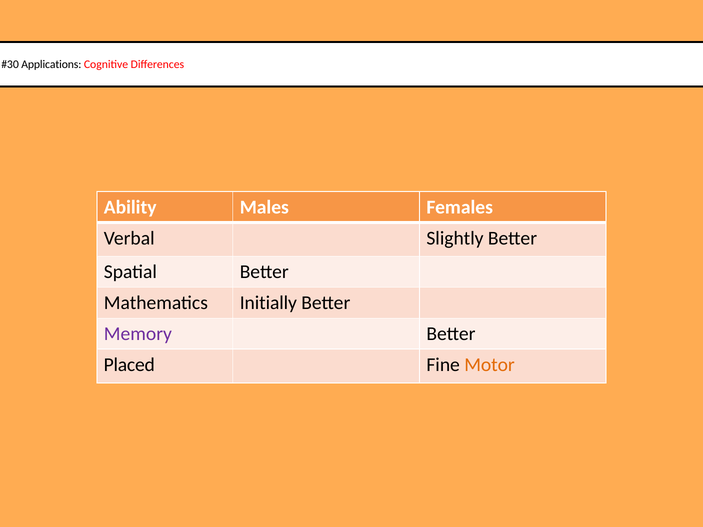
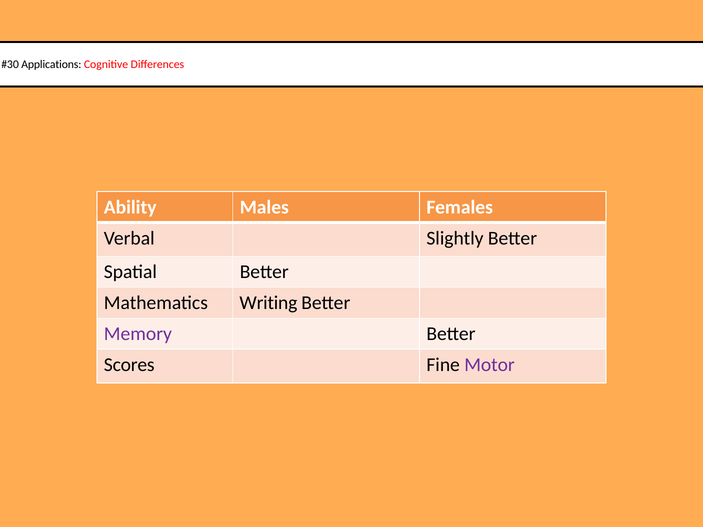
Initially: Initially -> Writing (268, 303)
Placed: Placed -> Scores (129, 365)
Motor colour: orange -> purple (490, 365)
